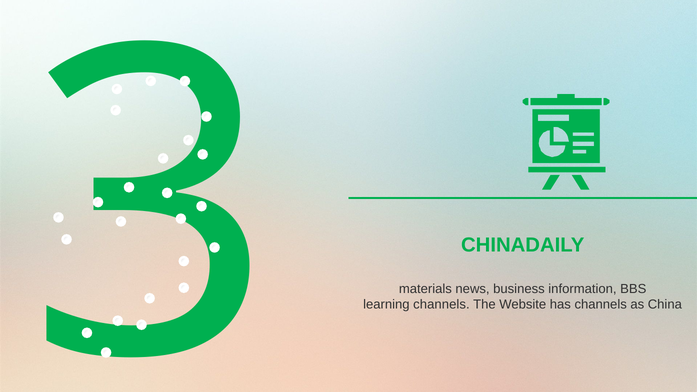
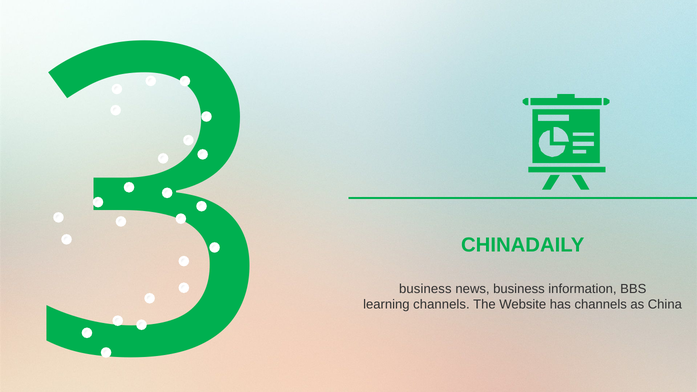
materials: materials -> business (425, 289)
